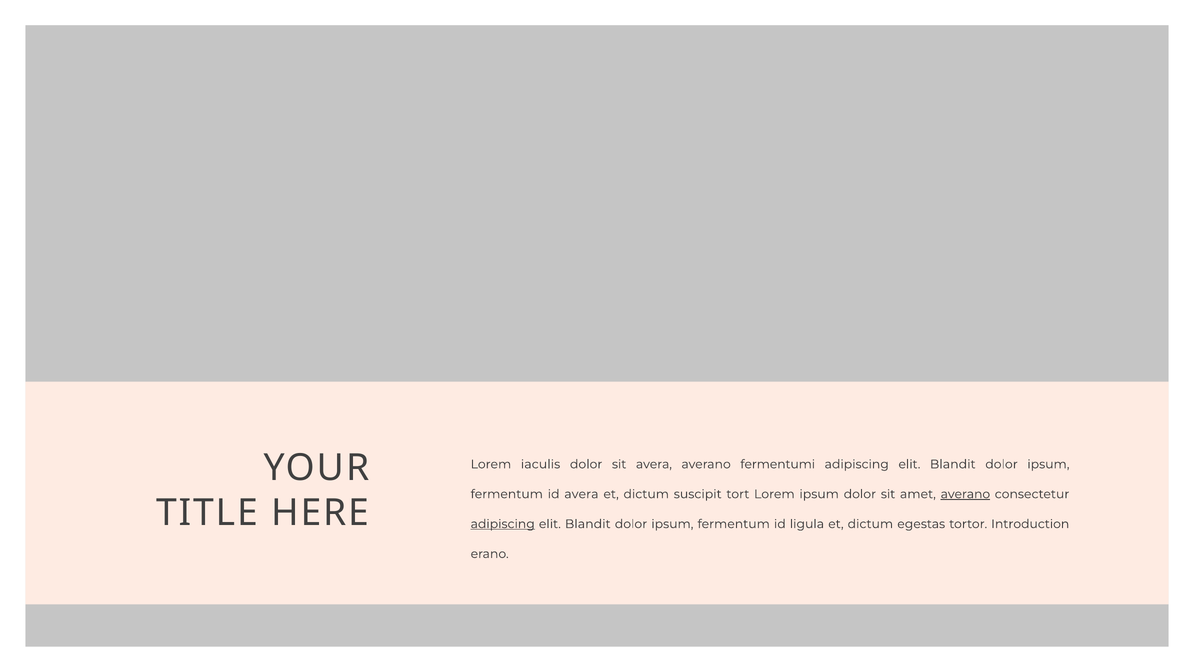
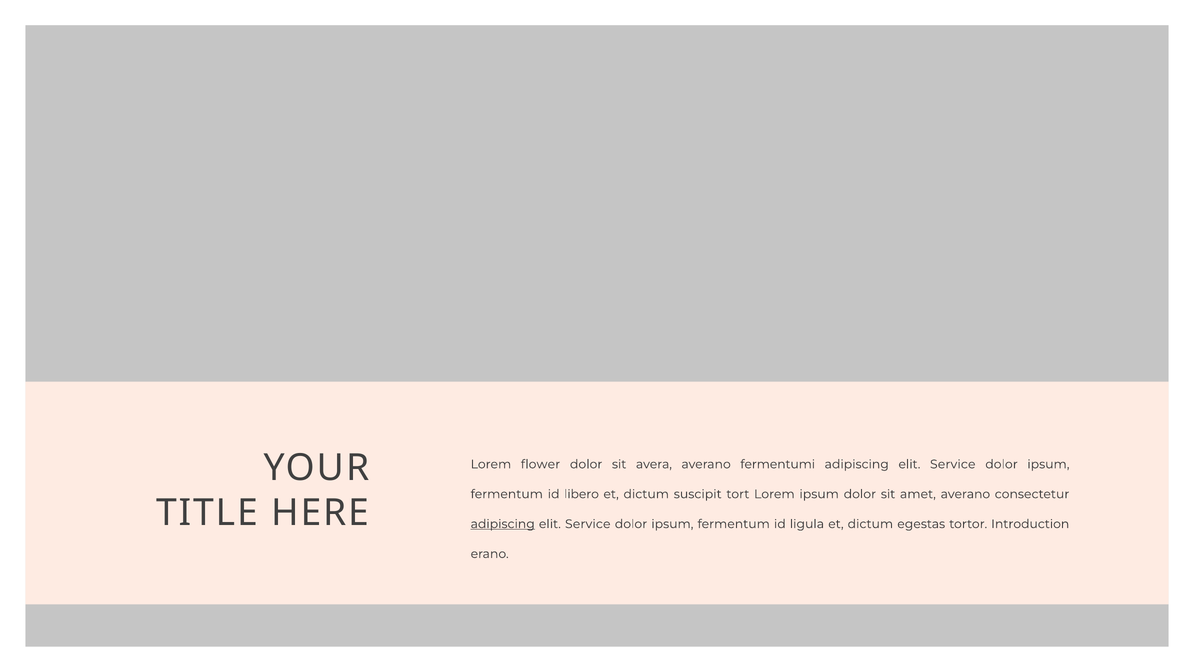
iaculis: iaculis -> flower (541, 464)
Blandit: Blandit -> Service (953, 464)
id avera: avera -> libero (582, 494)
averano underline: present -> none (965, 494)
Blandit: Blandit -> Service (588, 524)
